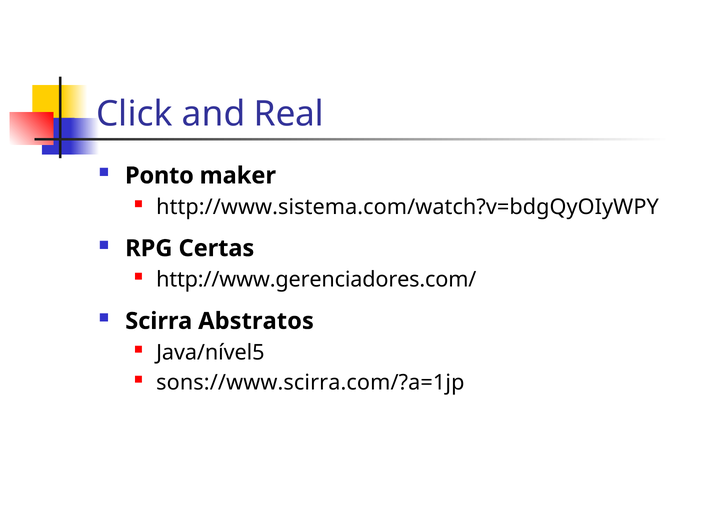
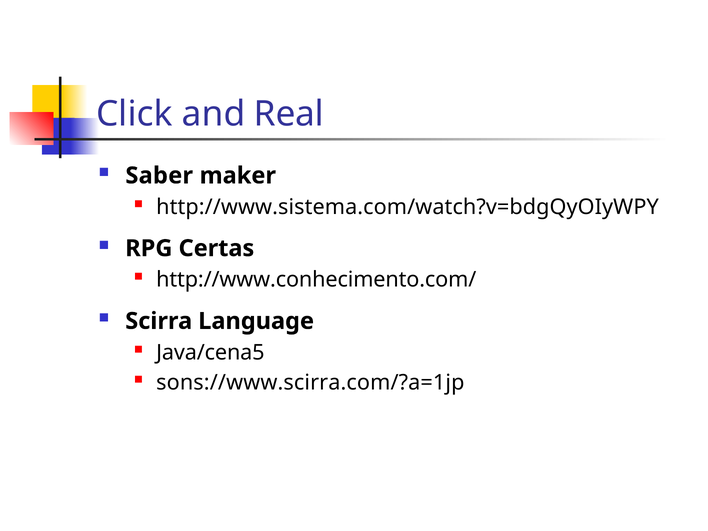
Ponto: Ponto -> Saber (159, 176)
http://www.gerenciadores.com/: http://www.gerenciadores.com/ -> http://www.conhecimento.com/ (316, 280)
Abstratos: Abstratos -> Language (256, 321)
Java/nível5: Java/nível5 -> Java/cena5 (210, 352)
